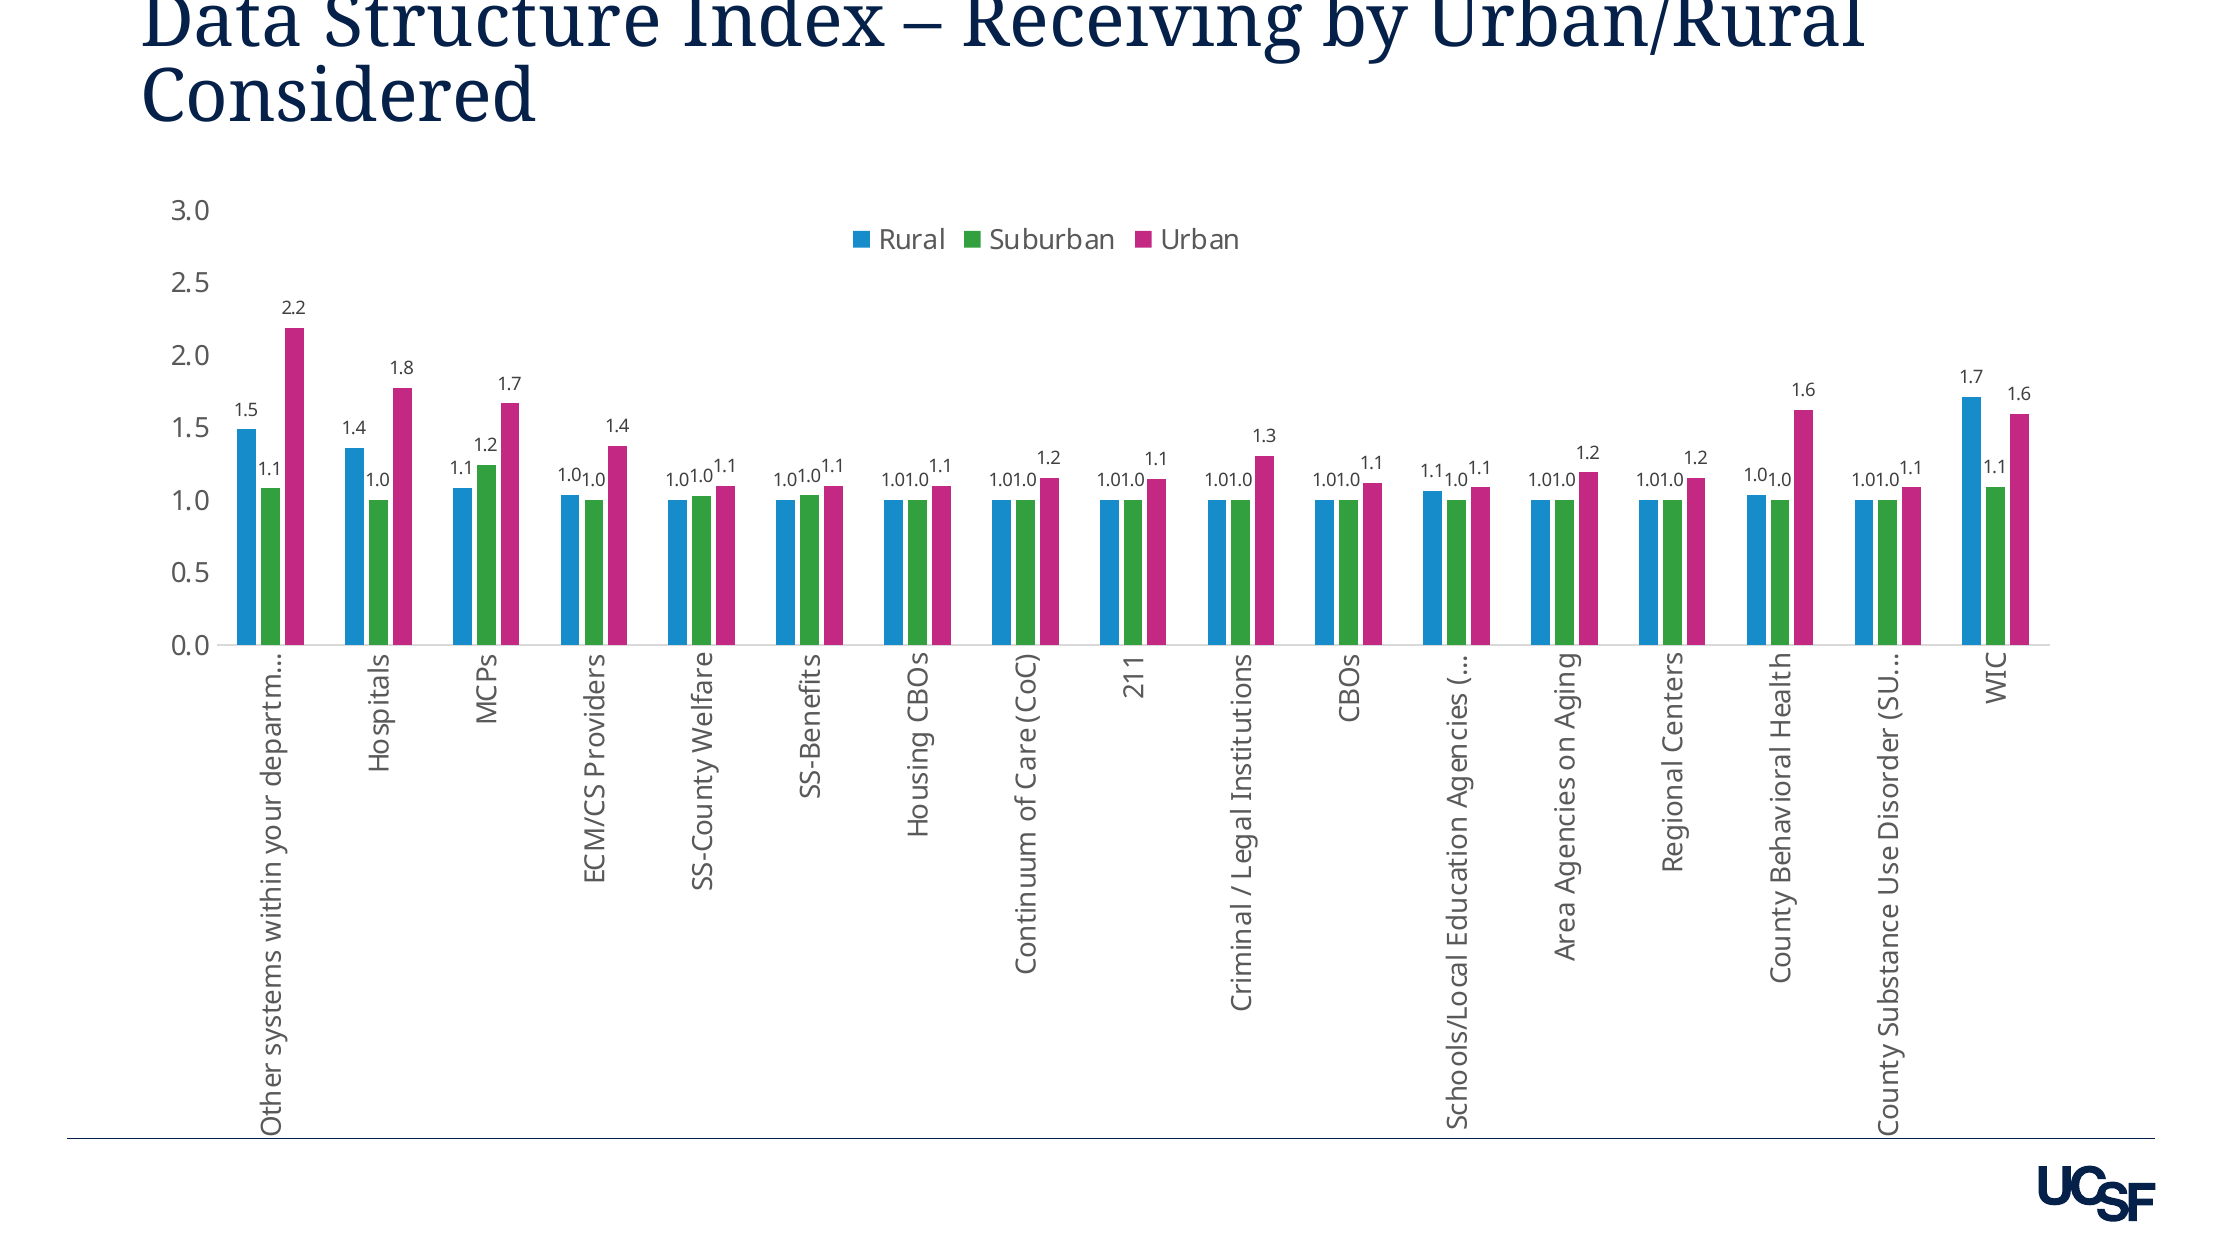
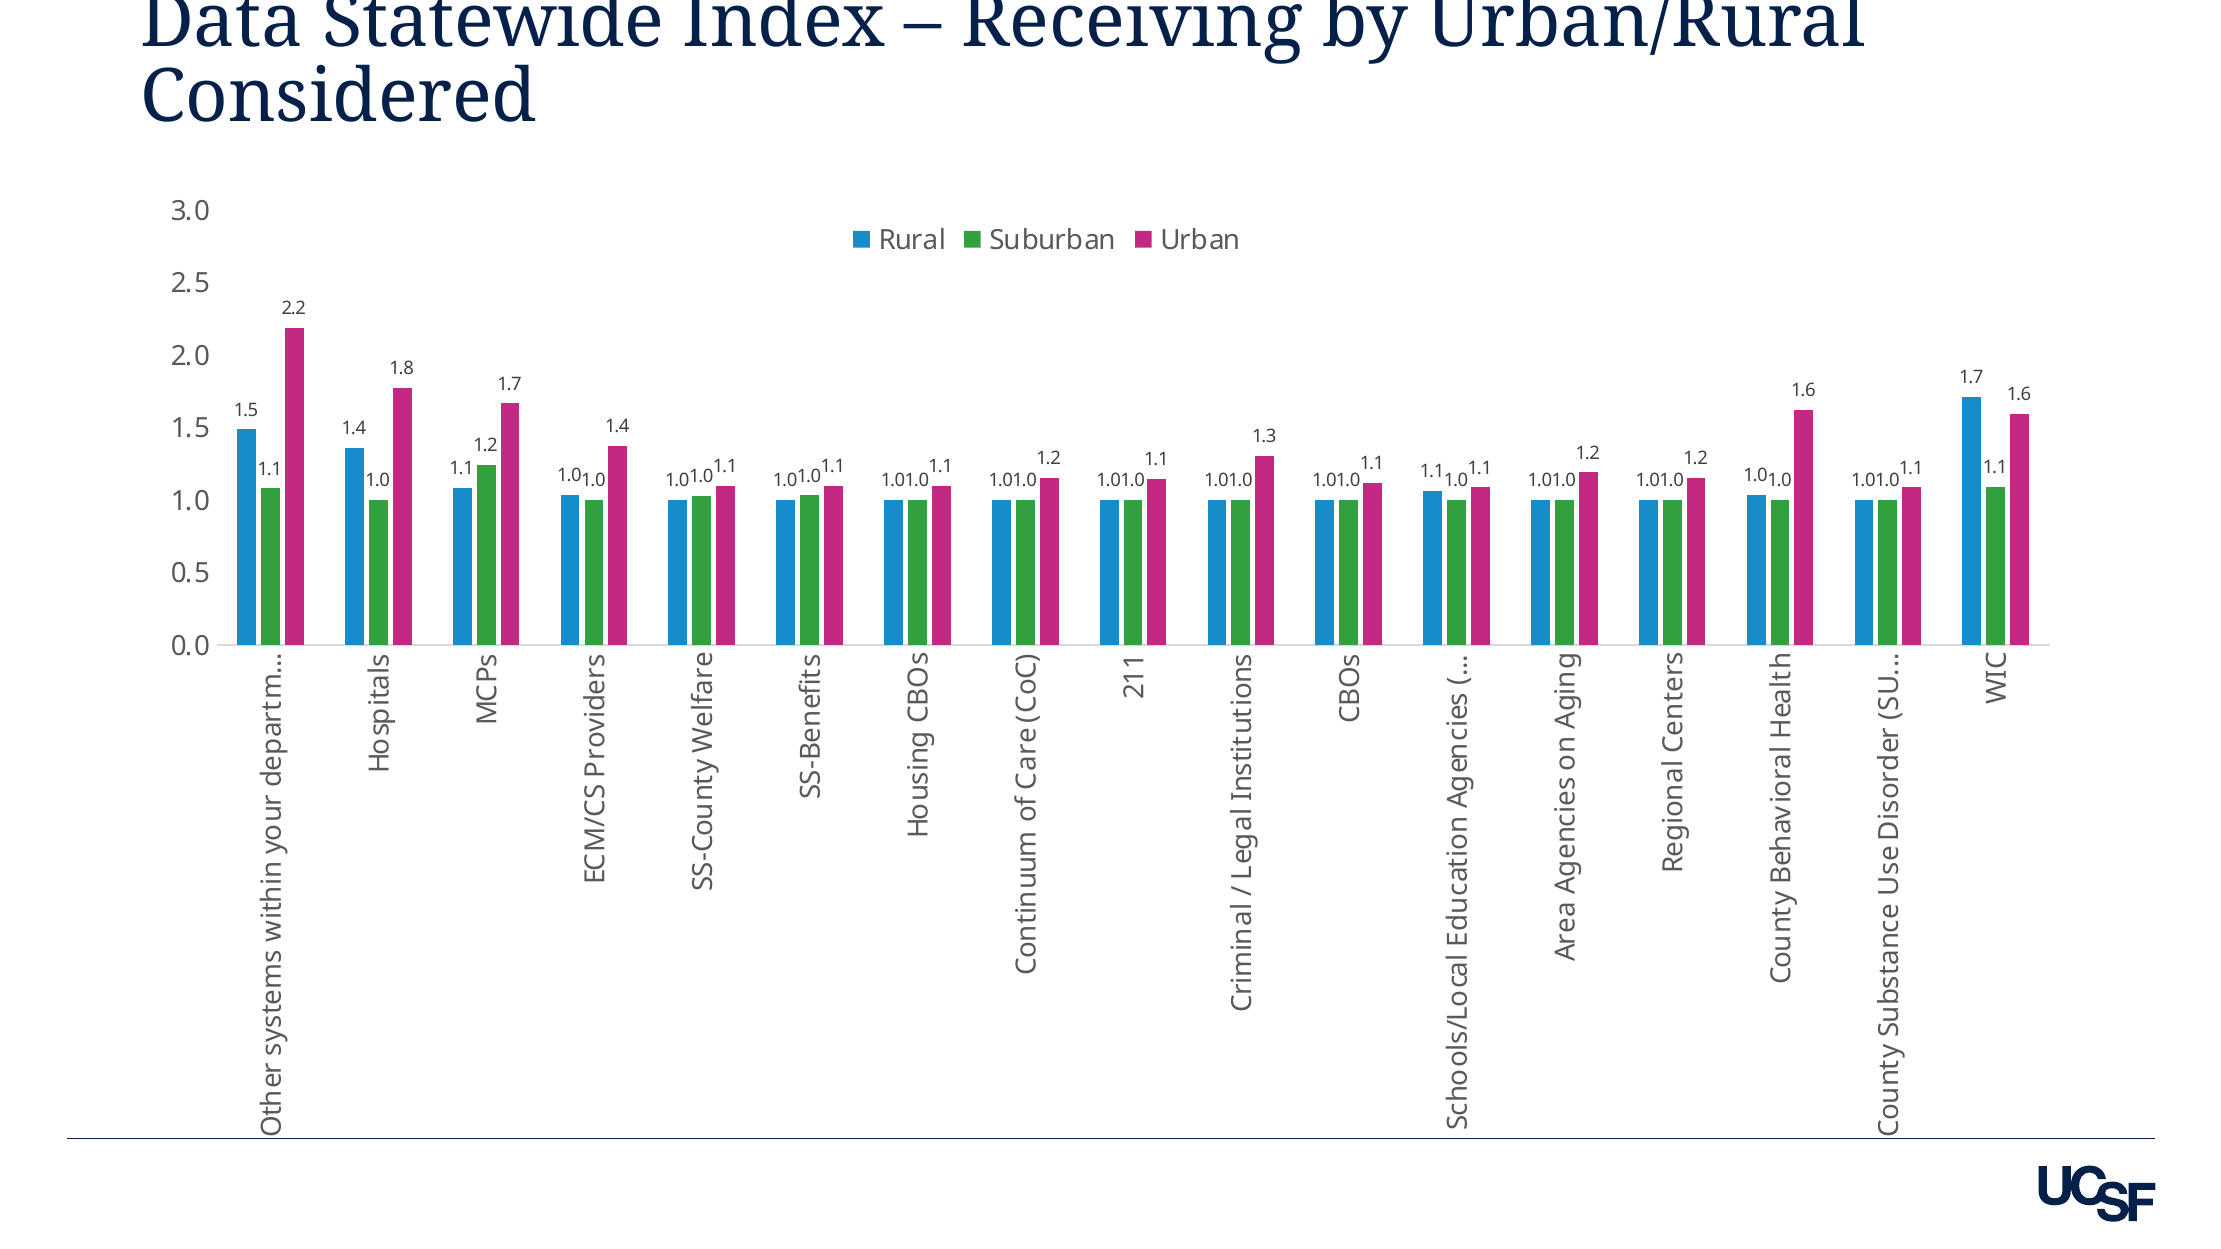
Structure: Structure -> Statewide (493, 22)
